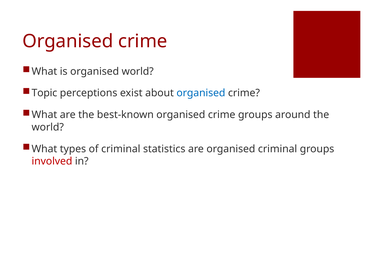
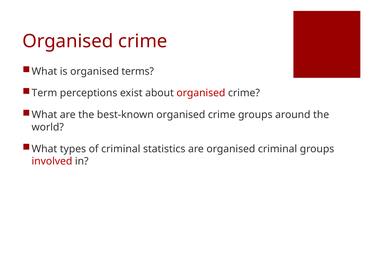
organised world: world -> terms (138, 71)
Topic: Topic -> Term (44, 93)
organised colour: blue -> red (201, 93)
